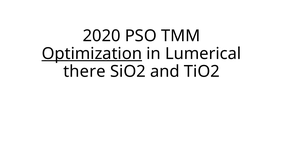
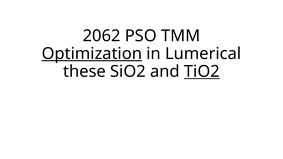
2020: 2020 -> 2062 (102, 36)
there: there -> these (84, 72)
TiO2 underline: none -> present (202, 72)
